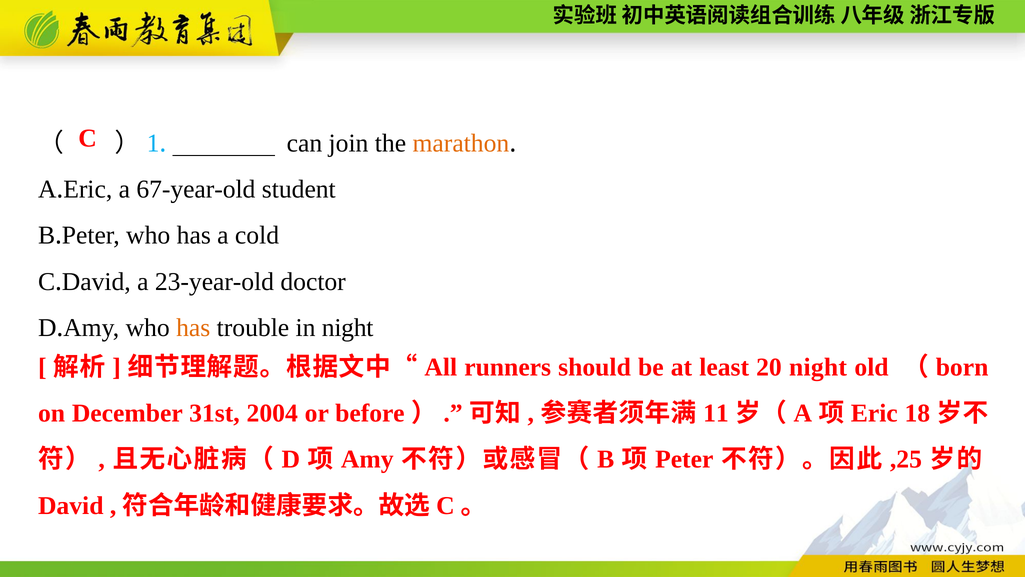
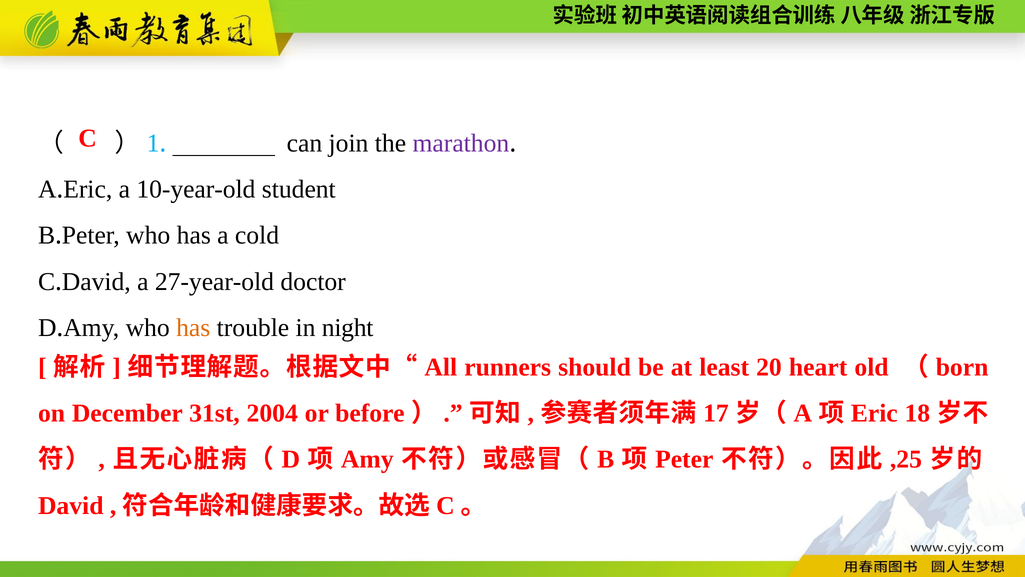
marathon colour: orange -> purple (461, 143)
67-year-old: 67-year-old -> 10-year-old (196, 189)
23-year-old: 23-year-old -> 27-year-old (214, 281)
20 night: night -> heart (818, 367)
11: 11 -> 17 (716, 413)
